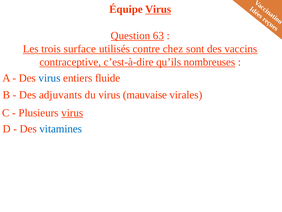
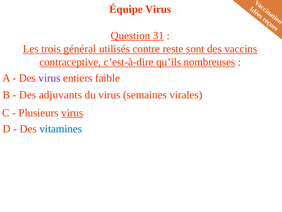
Virus underline: present -> none (158, 9)
63: 63 -> 31 (158, 36)
surface: surface -> général (80, 49)
chez: chez -> reste (173, 49)
virus colour: blue -> purple (50, 78)
fluide: fluide -> faible (108, 78)
mauvaise: mauvaise -> semaines (145, 95)
